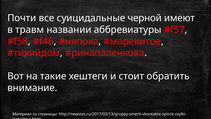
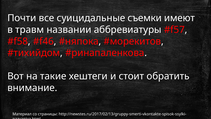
черной: черной -> съемки (145, 18)
